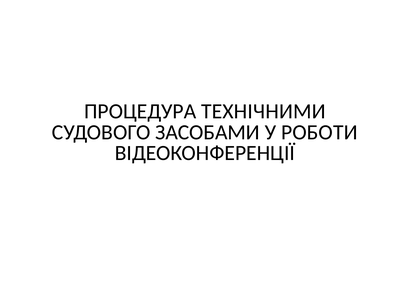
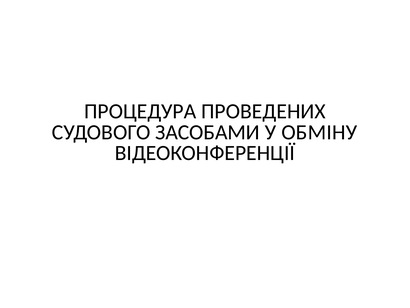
ТЕХНІЧНИМИ: ТЕХНІЧНИМИ -> ПРОВЕДЕНИХ (263, 111)
РОБОТИ: РОБОТИ -> ОБМІНУ (319, 132)
